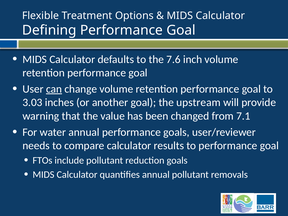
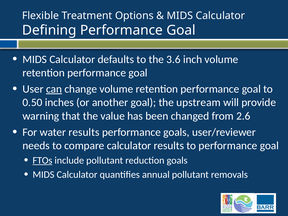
7.6: 7.6 -> 3.6 (173, 59)
3.03: 3.03 -> 0.50 (32, 102)
7.1: 7.1 -> 2.6 (243, 116)
water annual: annual -> results (84, 132)
FTOs underline: none -> present (42, 160)
